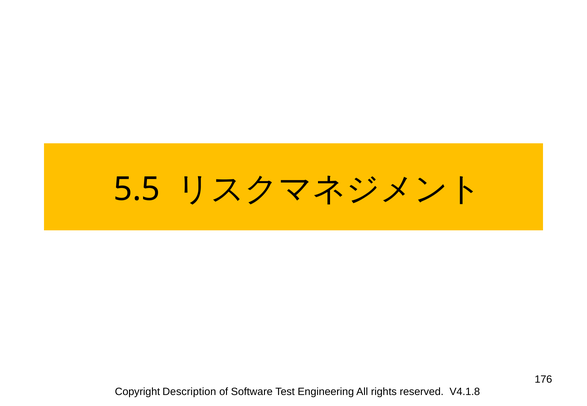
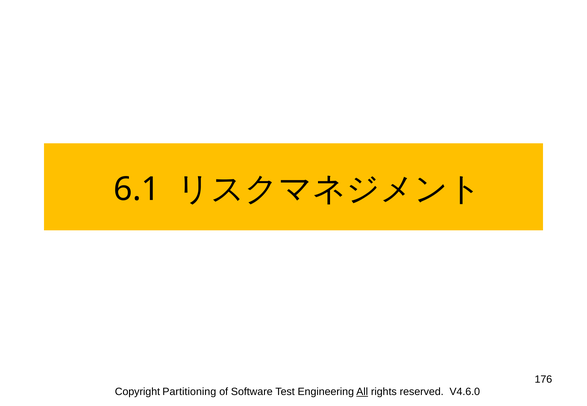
5.5: 5.5 -> 6.1 (137, 189)
Description: Description -> Partitioning (189, 392)
All underline: none -> present (362, 392)
V4.1.8: V4.1.8 -> V4.6.0 (465, 392)
